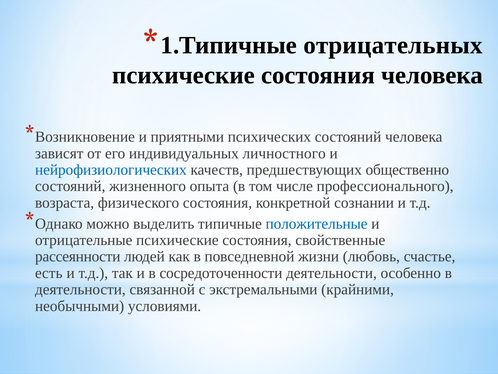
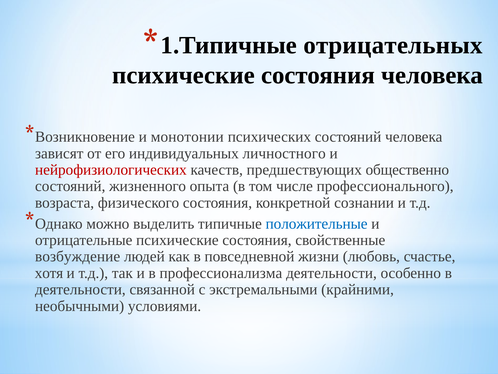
приятными: приятными -> монотонии (187, 137)
нейрофизиологических colour: blue -> red (111, 170)
рассеянности: рассеянности -> возбуждение (78, 256)
есть: есть -> хотя (49, 273)
сосредоточенности: сосредоточенности -> профессионализма (221, 273)
